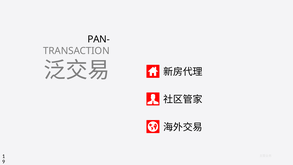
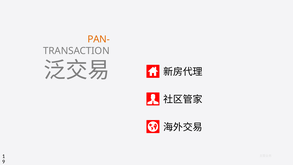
PAN- colour: black -> orange (99, 39)
